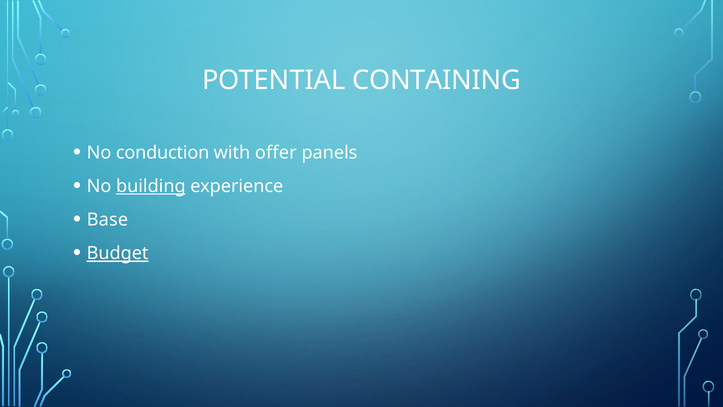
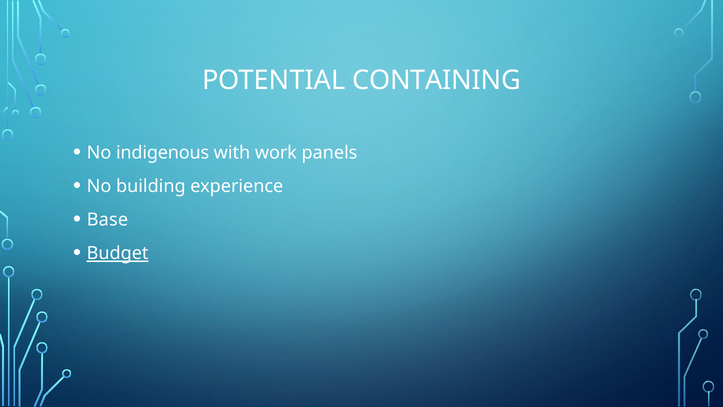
conduction: conduction -> indigenous (163, 153)
offer: offer -> work (276, 153)
building underline: present -> none (151, 186)
